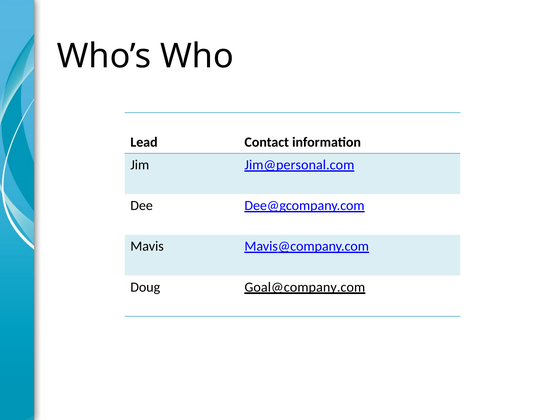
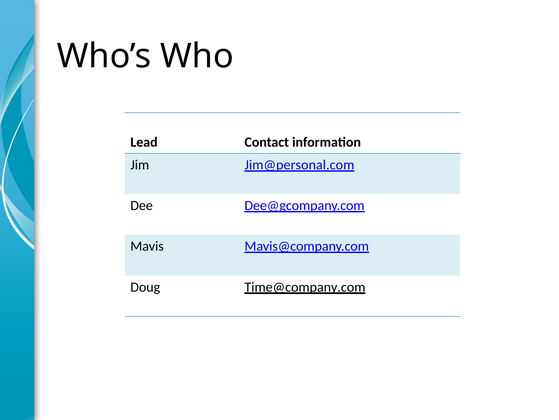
Goal@company.com: Goal@company.com -> Time@company.com (305, 287)
